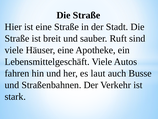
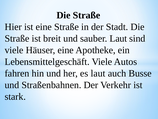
sauber Ruft: Ruft -> Laut (118, 38)
